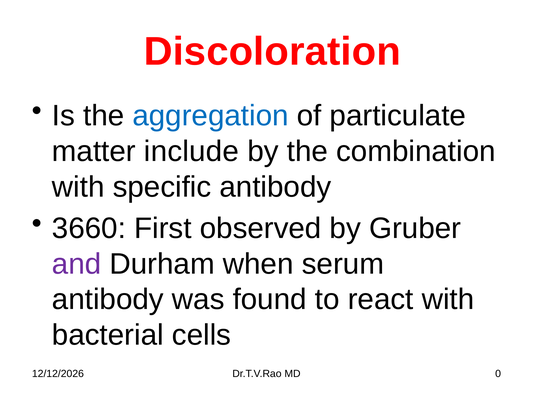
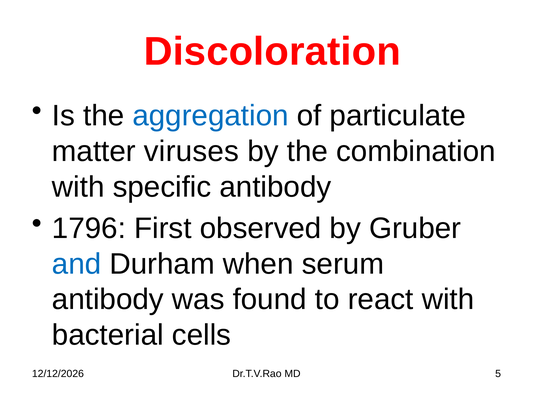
include: include -> viruses (191, 151)
3660: 3660 -> 1796 (89, 228)
and colour: purple -> blue (77, 264)
0: 0 -> 5 (498, 374)
